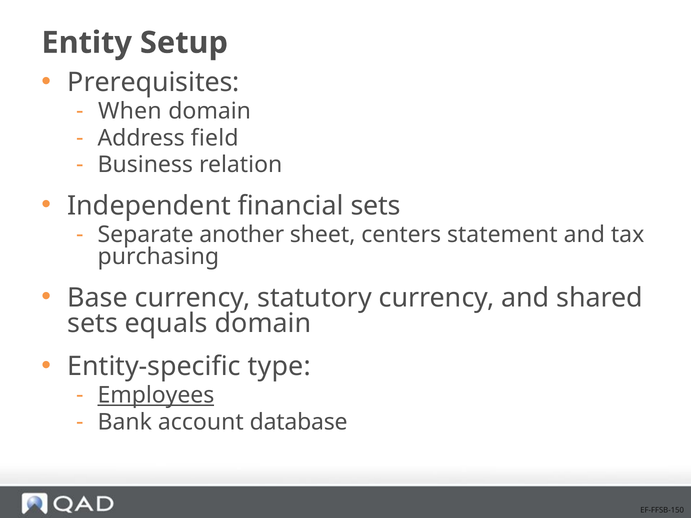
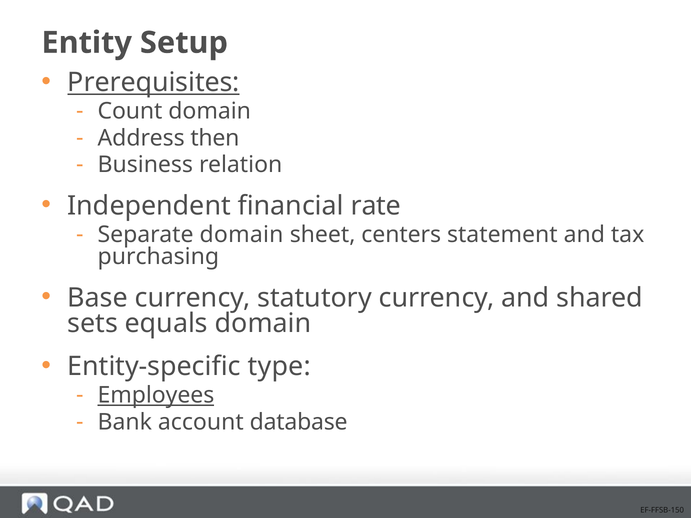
Prerequisites underline: none -> present (154, 83)
When: When -> Count (130, 111)
field: field -> then (215, 138)
financial sets: sets -> rate (376, 206)
Separate another: another -> domain (242, 235)
